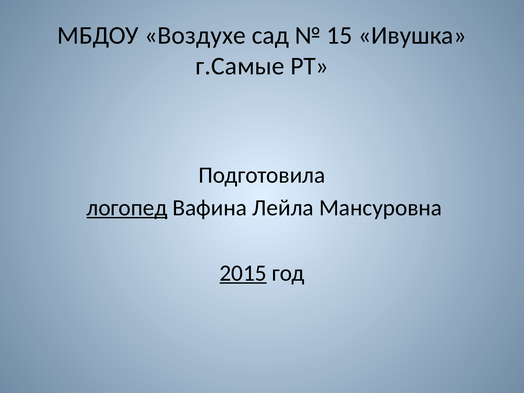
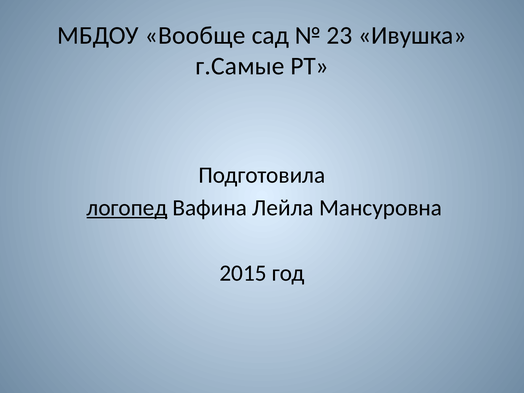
Воздухе: Воздухе -> Вообще (195, 35)
15: 15 -> 23 (339, 35)
2015 underline: present -> none (243, 273)
